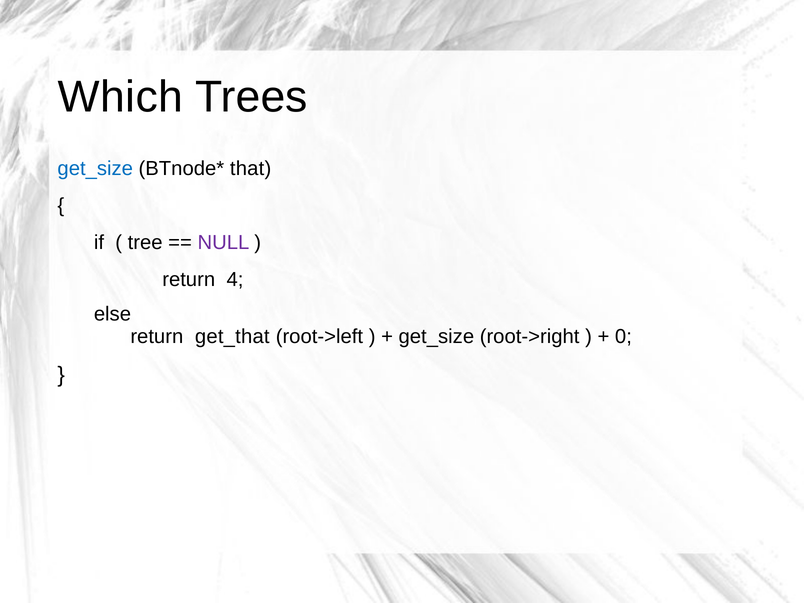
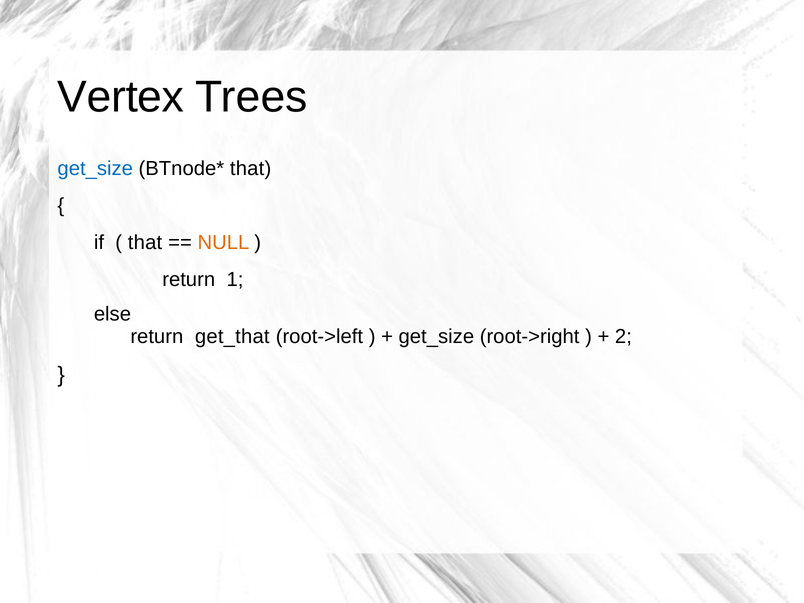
Which: Which -> Vertex (121, 97)
tree: tree -> that (145, 243)
NULL colour: purple -> orange (223, 243)
4: 4 -> 1 (235, 280)
0: 0 -> 2 (623, 337)
